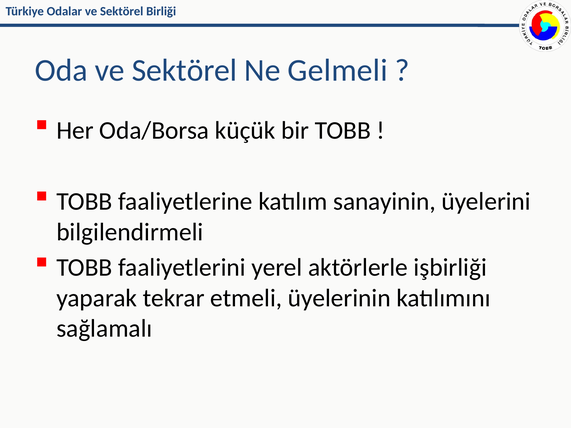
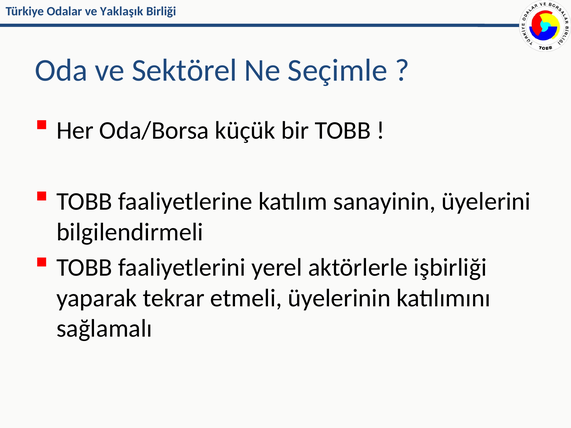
Sektörel: Sektörel -> Yaklaşık (122, 11)
Gelmeli: Gelmeli -> Seçimle (338, 70)
